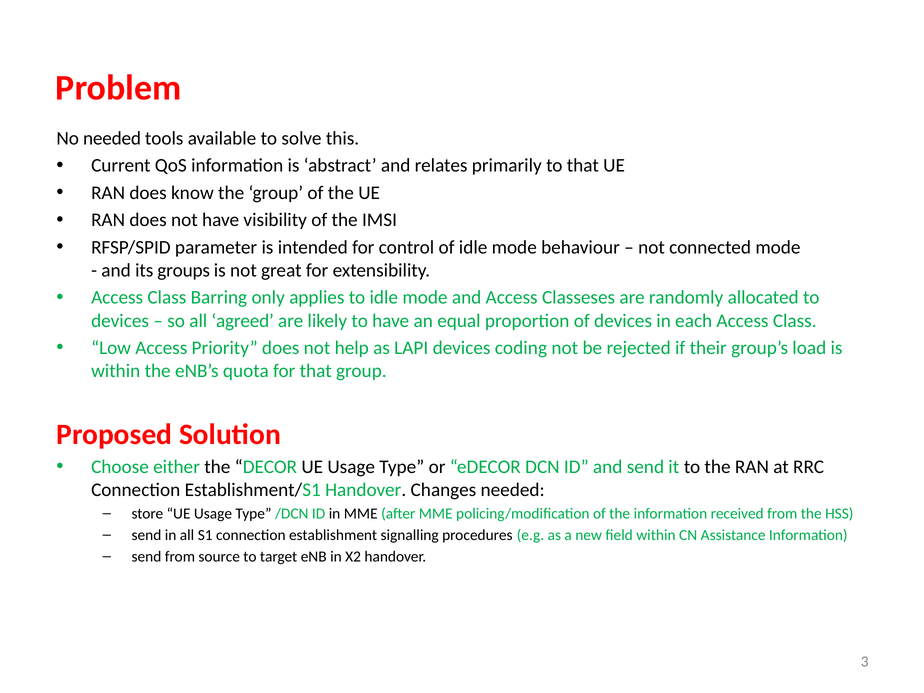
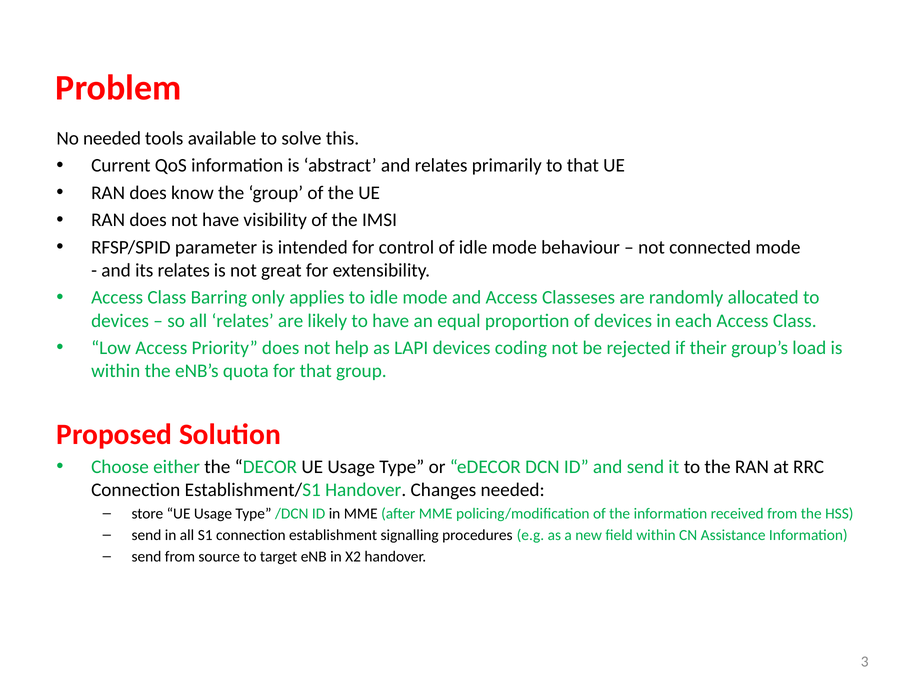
its groups: groups -> relates (184, 270)
all agreed: agreed -> relates (243, 321)
